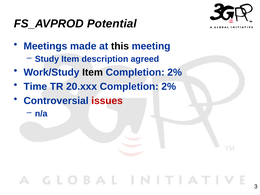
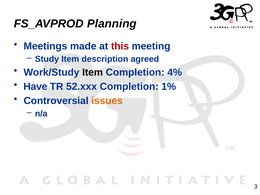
Potential: Potential -> Planning (112, 24)
this colour: black -> red (120, 46)
2%: 2% -> 4% (175, 72)
Time: Time -> Have (35, 87)
20.xxx: 20.xxx -> 52.xxx (82, 87)
2%: 2% -> 1% (169, 87)
issues colour: red -> orange (107, 101)
